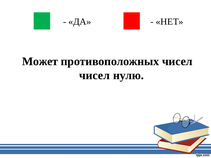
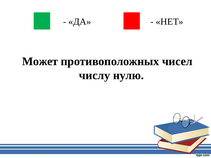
чисел: чисел -> числу (94, 76)
